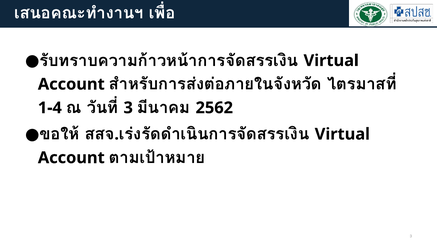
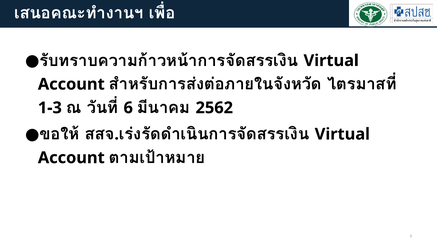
1-4: 1-4 -> 1-3 (50, 108)
3: 3 -> 6 (128, 108)
